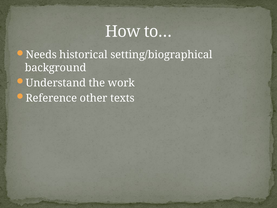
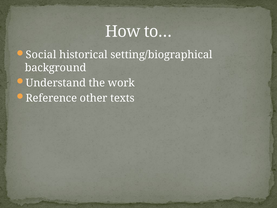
Needs: Needs -> Social (41, 55)
